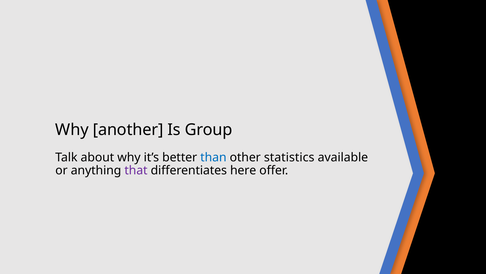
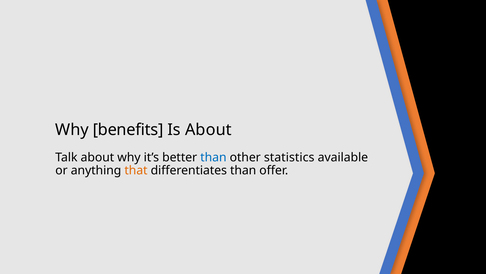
another: another -> benefits (128, 129)
Is Group: Group -> About (208, 129)
that colour: purple -> orange (136, 170)
differentiates here: here -> than (243, 170)
